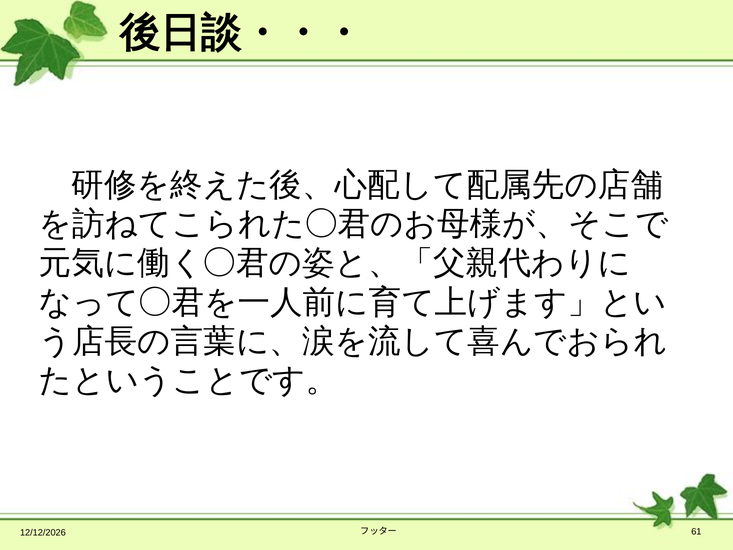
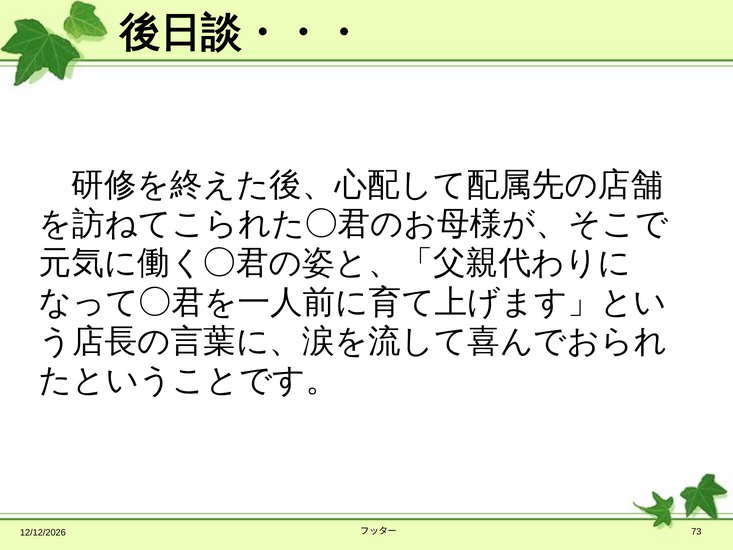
61: 61 -> 73 (696, 531)
